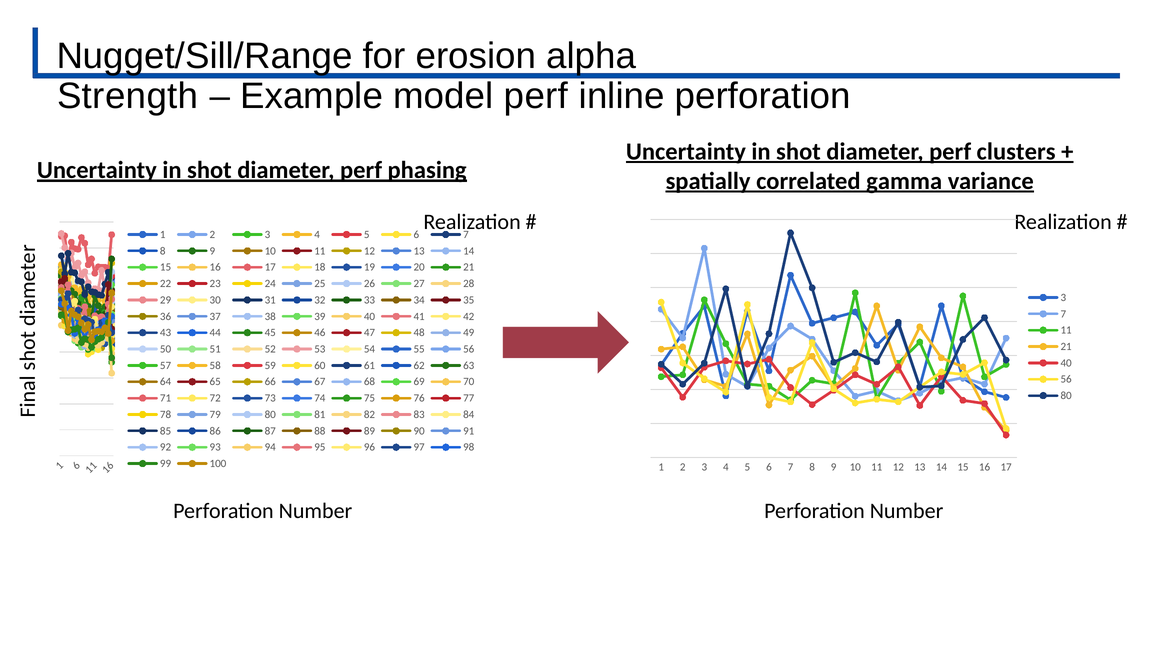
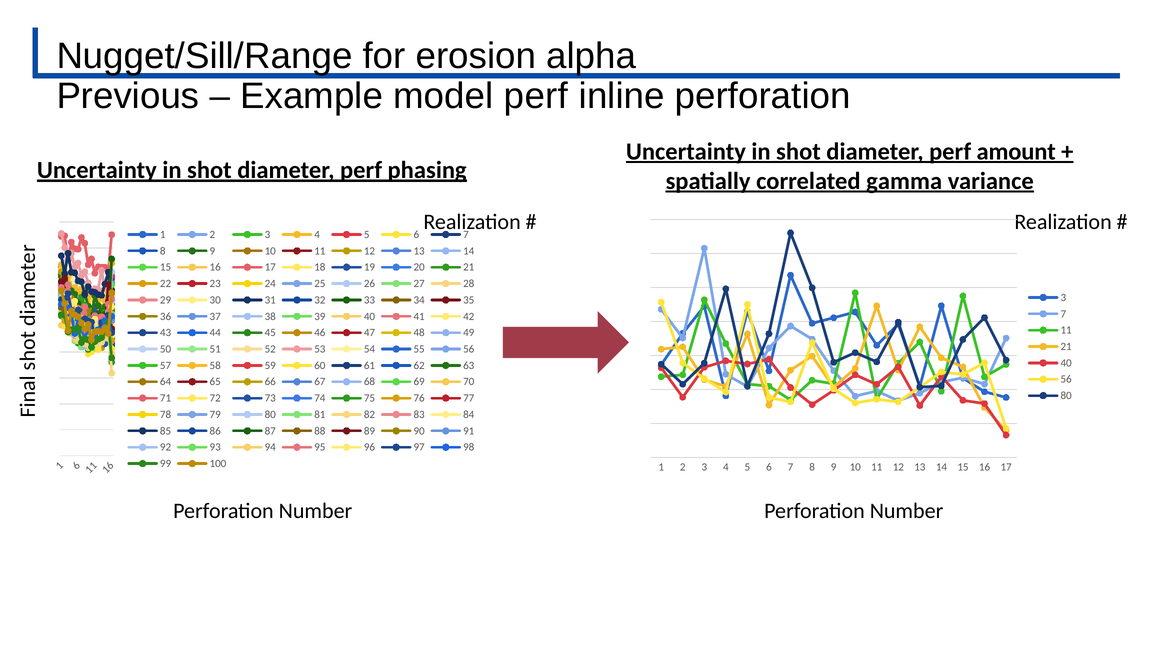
Strength: Strength -> Previous (128, 96)
clusters: clusters -> amount (1016, 151)
